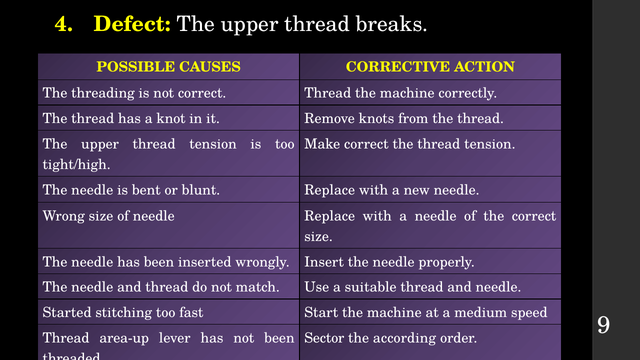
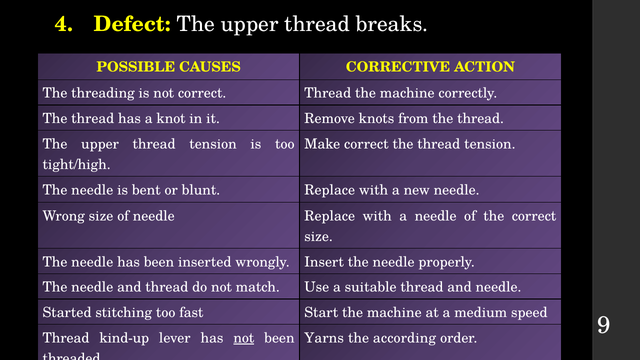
area-up: area-up -> kind-up (124, 338)
not underline: none -> present (244, 338)
Sector: Sector -> Yarns (324, 338)
